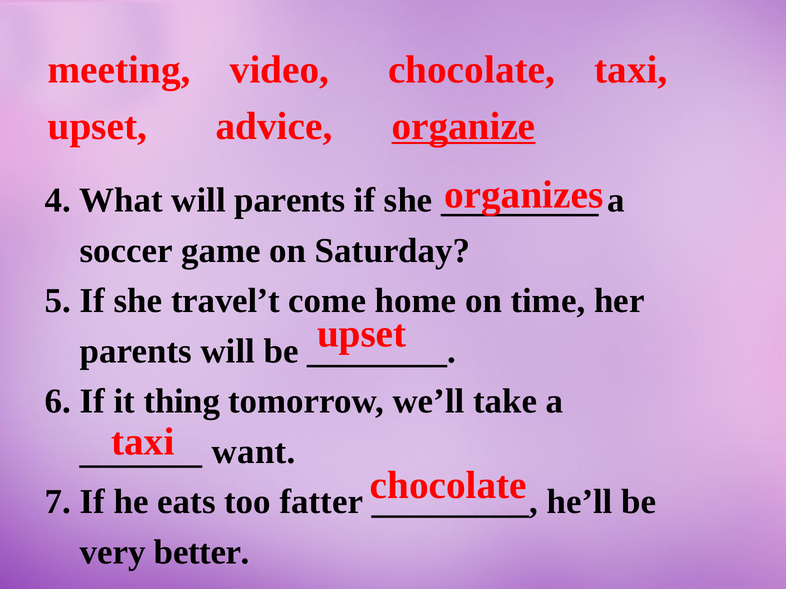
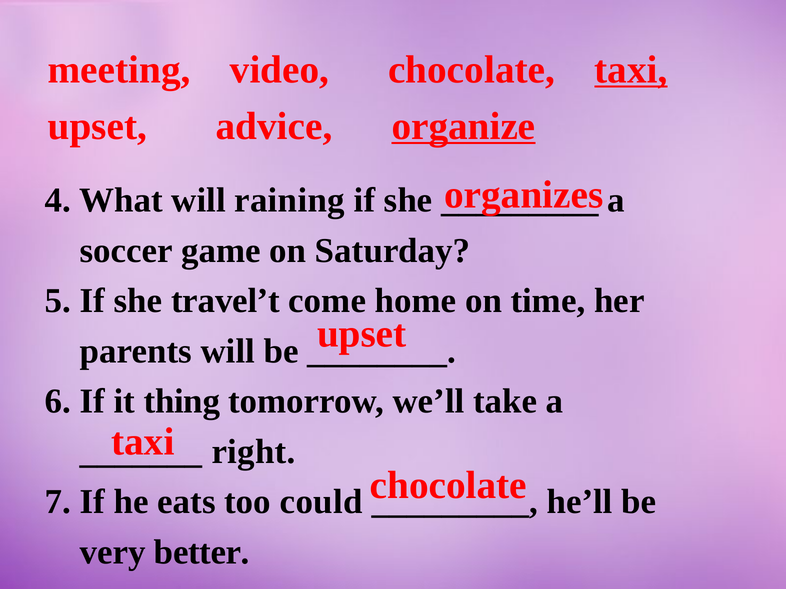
taxi underline: none -> present (631, 70)
will parents: parents -> raining (290, 200)
want: want -> right (254, 452)
fatter: fatter -> could (321, 502)
